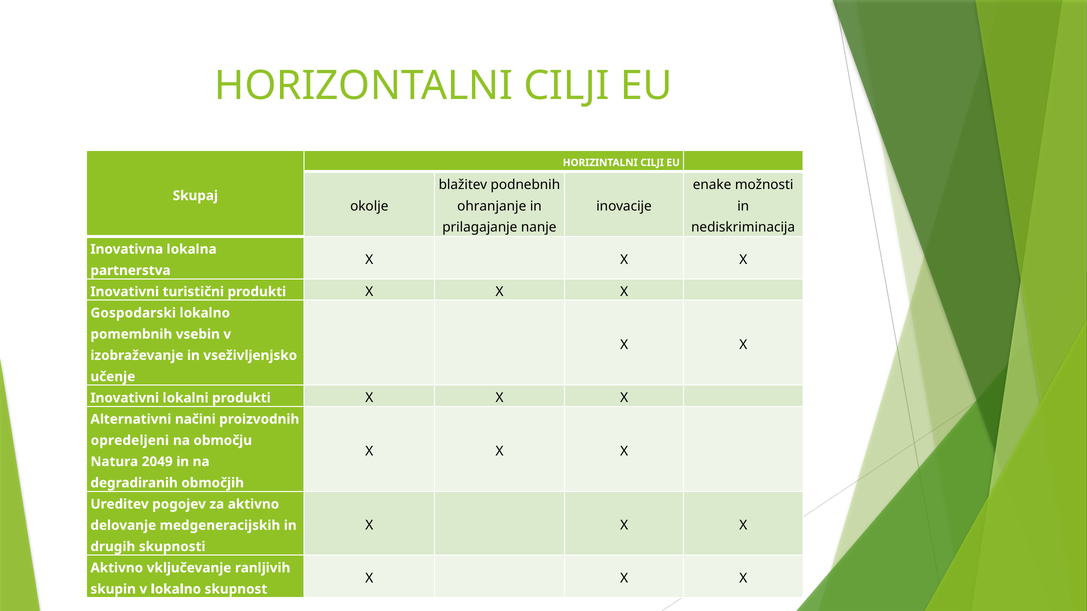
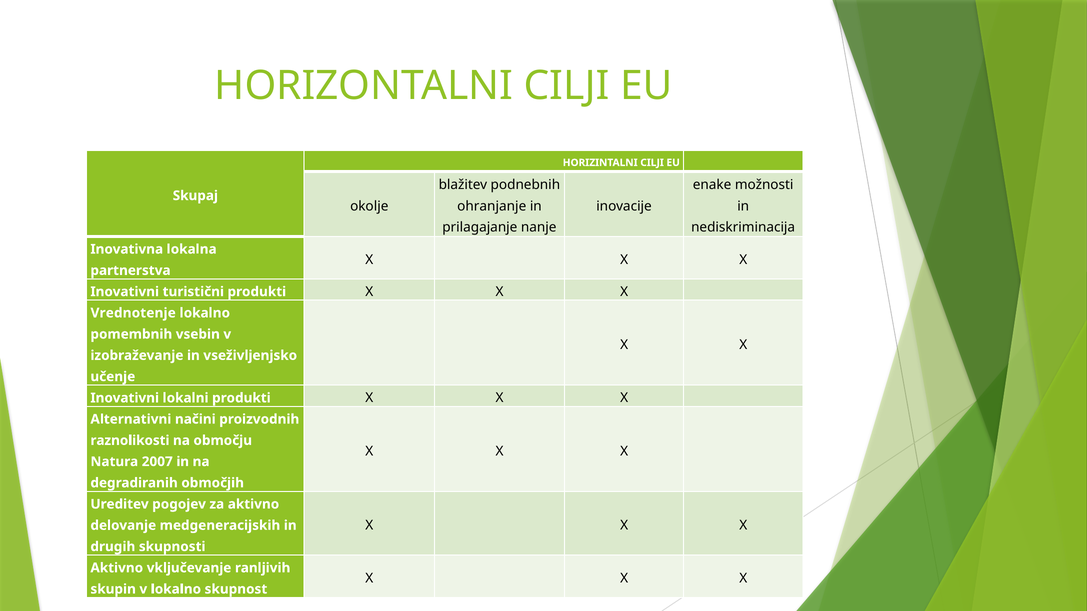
Gospodarski: Gospodarski -> Vrednotenje (133, 313)
opredeljeni: opredeljeni -> raznolikosti (130, 441)
2049: 2049 -> 2007 (157, 462)
